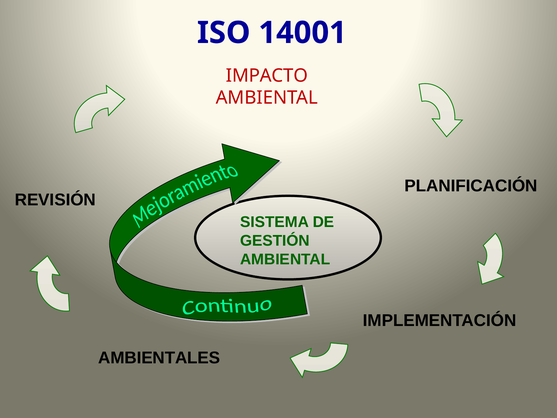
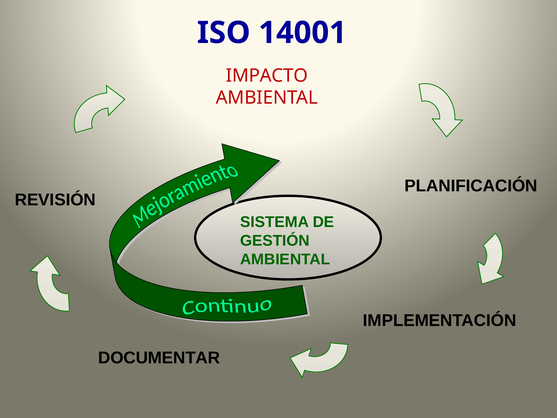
AMBIENTALES: AMBIENTALES -> DOCUMENTAR (159, 358)
